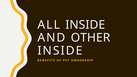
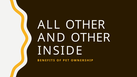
ALL INSIDE: INSIDE -> OTHER (85, 25)
